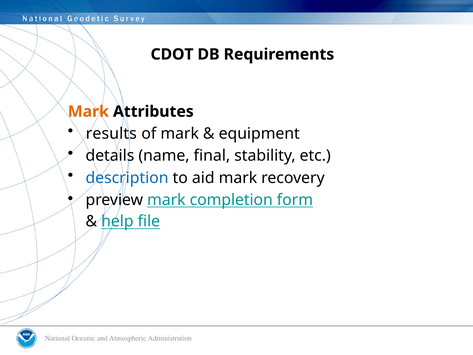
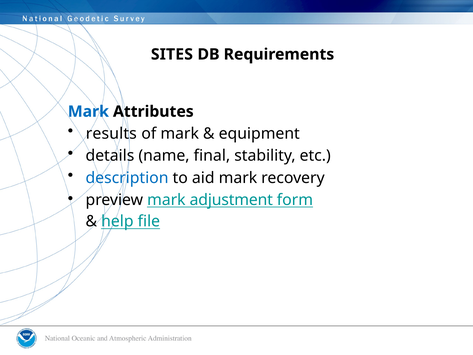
CDOT: CDOT -> SITES (172, 54)
Mark colour: orange -> blue (88, 111)
completion: completion -> adjustment (231, 200)
